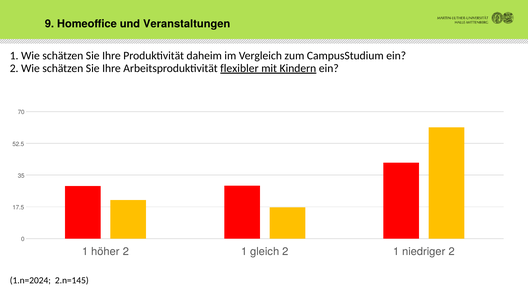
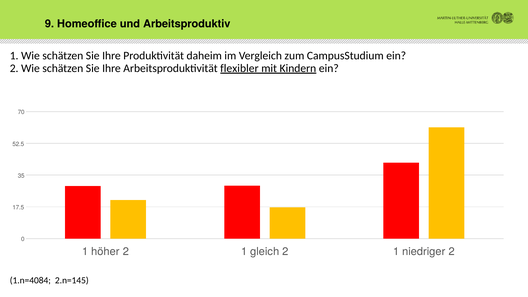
Veranstaltungen: Veranstaltungen -> Arbeitsproduktiv (187, 24)
1.n=2024: 1.n=2024 -> 1.n=4084 (30, 281)
